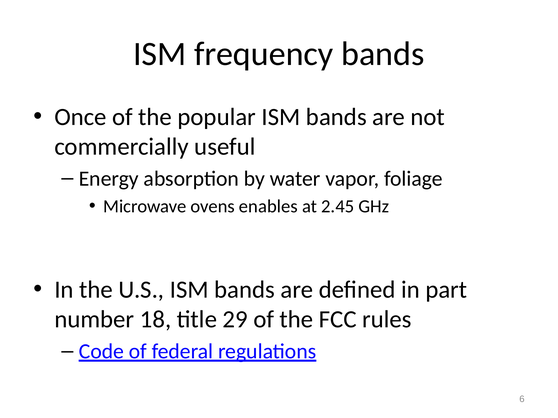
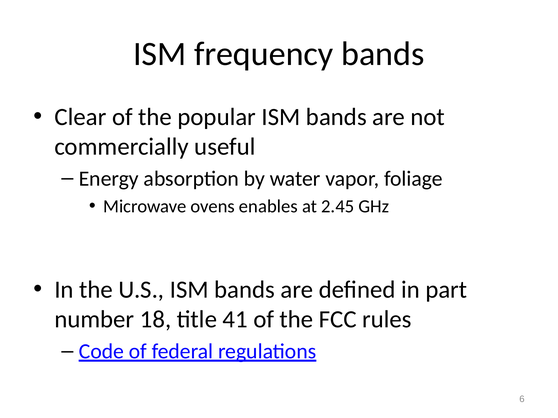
Once: Once -> Clear (80, 117)
29: 29 -> 41 (235, 320)
